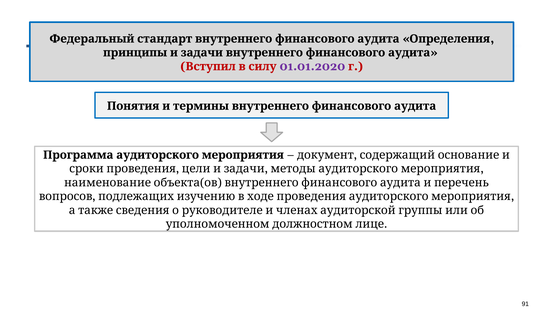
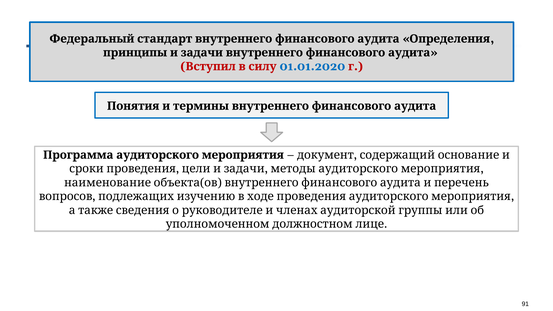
01.01.2020 colour: purple -> blue (312, 66)
